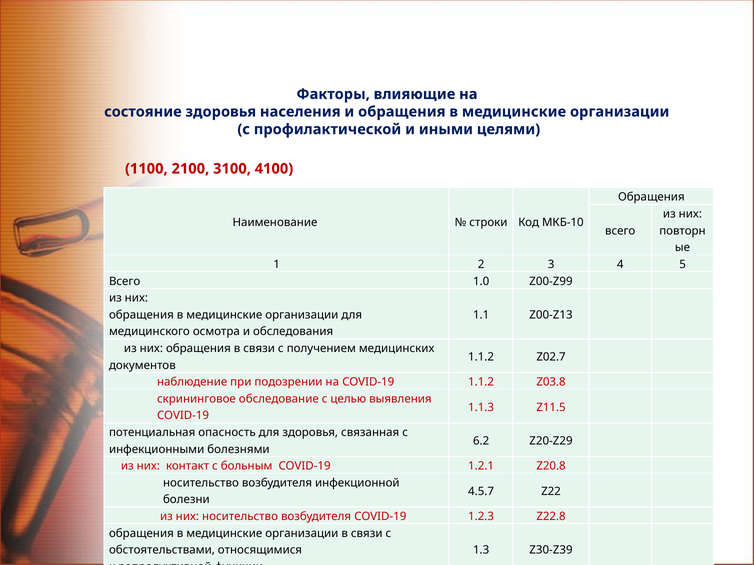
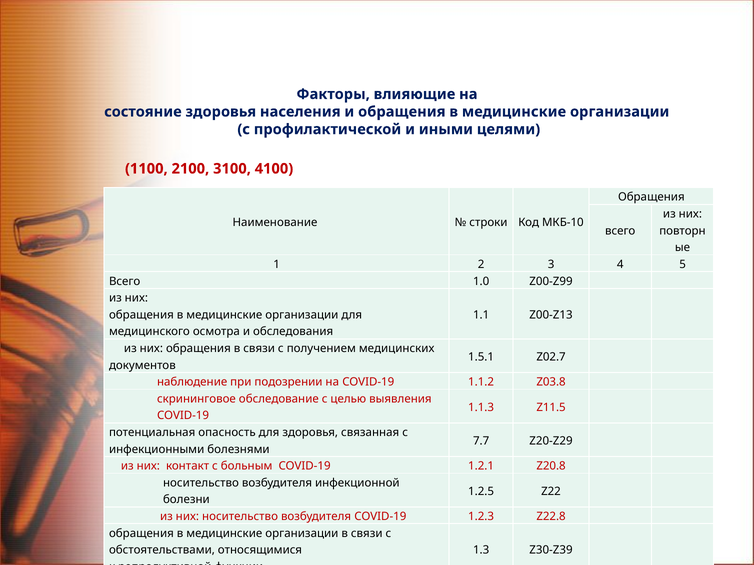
1.1.2: 1.1.2 -> 1.5.1 (481, 357)
6.2: 6.2 -> 7.7 (481, 441)
4.5.7: 4.5.7 -> 1.2.5 (481, 492)
